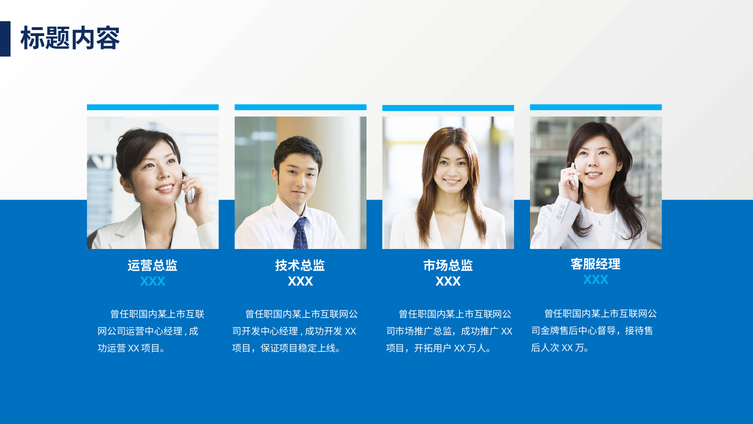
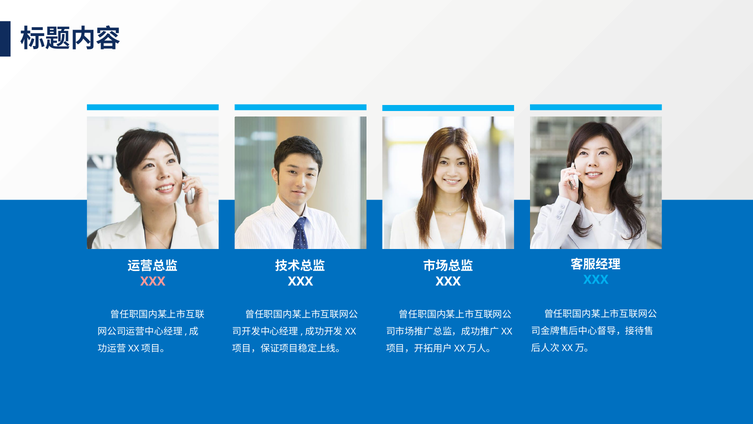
XXX colour: light blue -> pink (153, 281)
